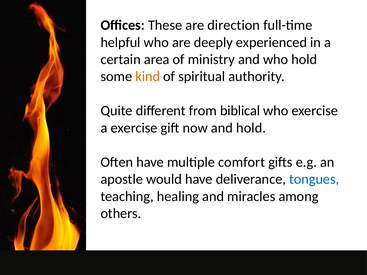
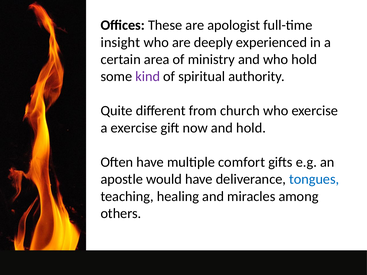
direction: direction -> apologist (234, 25)
helpful: helpful -> insight (120, 42)
kind colour: orange -> purple (148, 77)
biblical: biblical -> church (240, 111)
